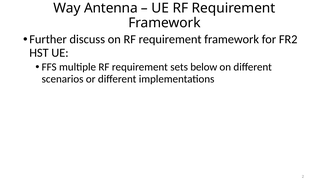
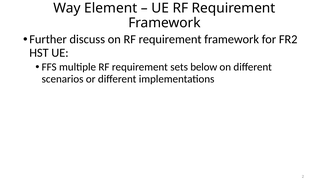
Antenna: Antenna -> Element (111, 8)
